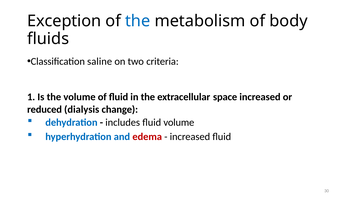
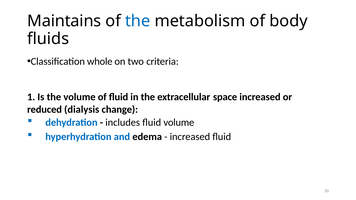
Exception: Exception -> Maintains (64, 21)
saline: saline -> whole (100, 62)
edema colour: red -> black (147, 137)
